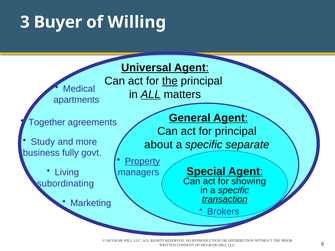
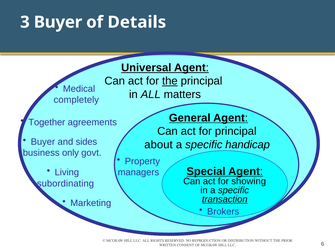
Willing: Willing -> Details (137, 22)
ALL underline: present -> none (151, 95)
apartments: apartments -> completely (76, 100)
Study: Study -> Buyer (43, 142)
more: more -> sides (86, 142)
separate: separate -> handicap (248, 145)
fully: fully -> only (71, 153)
Property underline: present -> none (142, 161)
